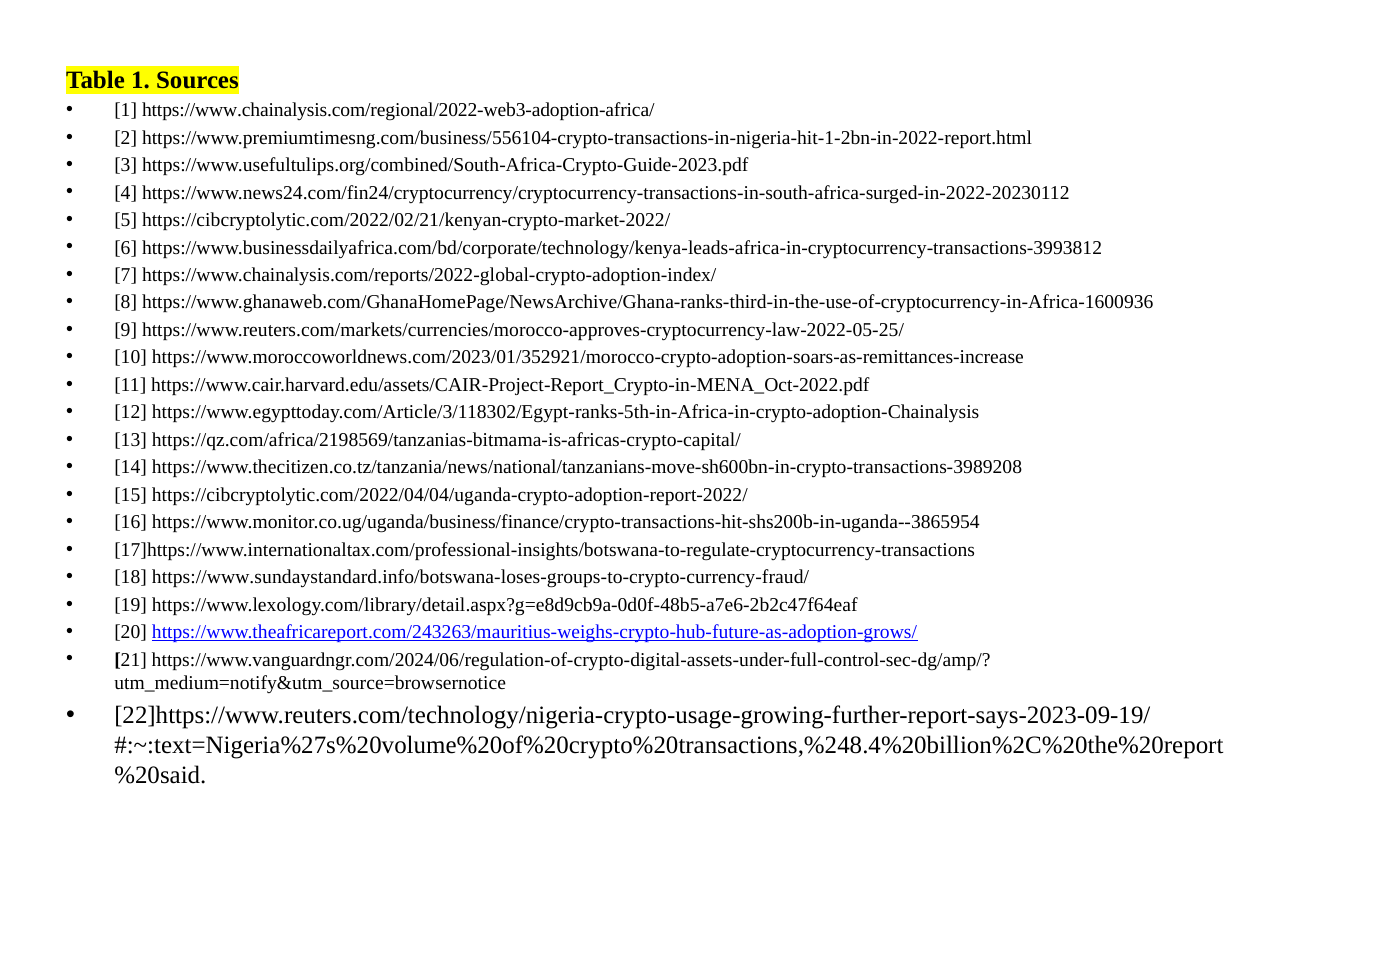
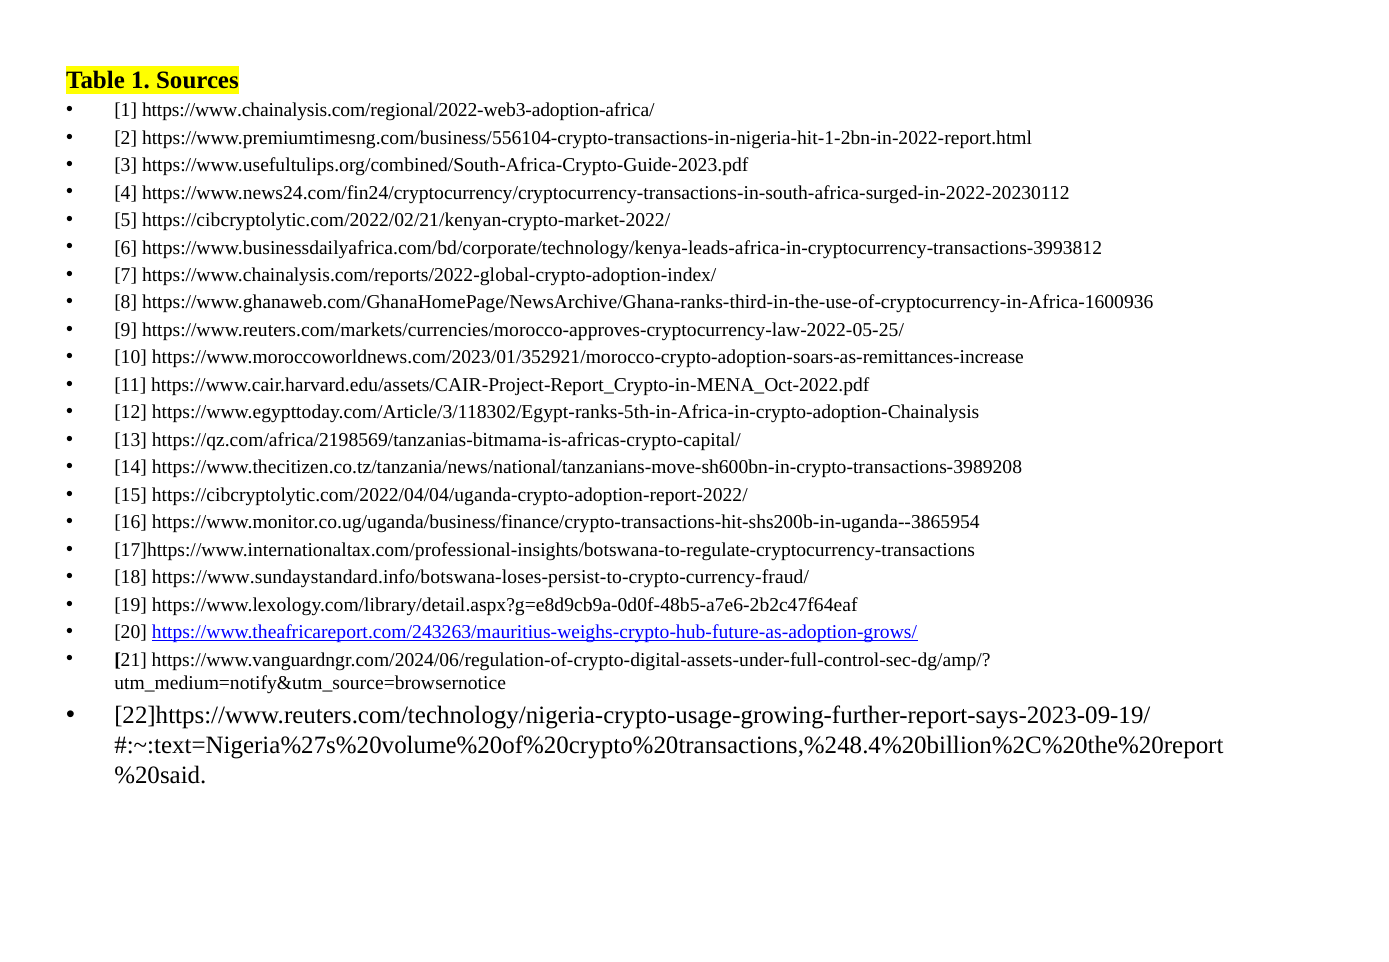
https://www.sundaystandard.info/botswana-loses-groups-to-crypto-currency-fraud/: https://www.sundaystandard.info/botswana-loses-groups-to-crypto-currency-fraud/ -> https://www.sundaystandard.info/botswana-loses-persist-to-crypto-currency-fraud/ (480, 577)
